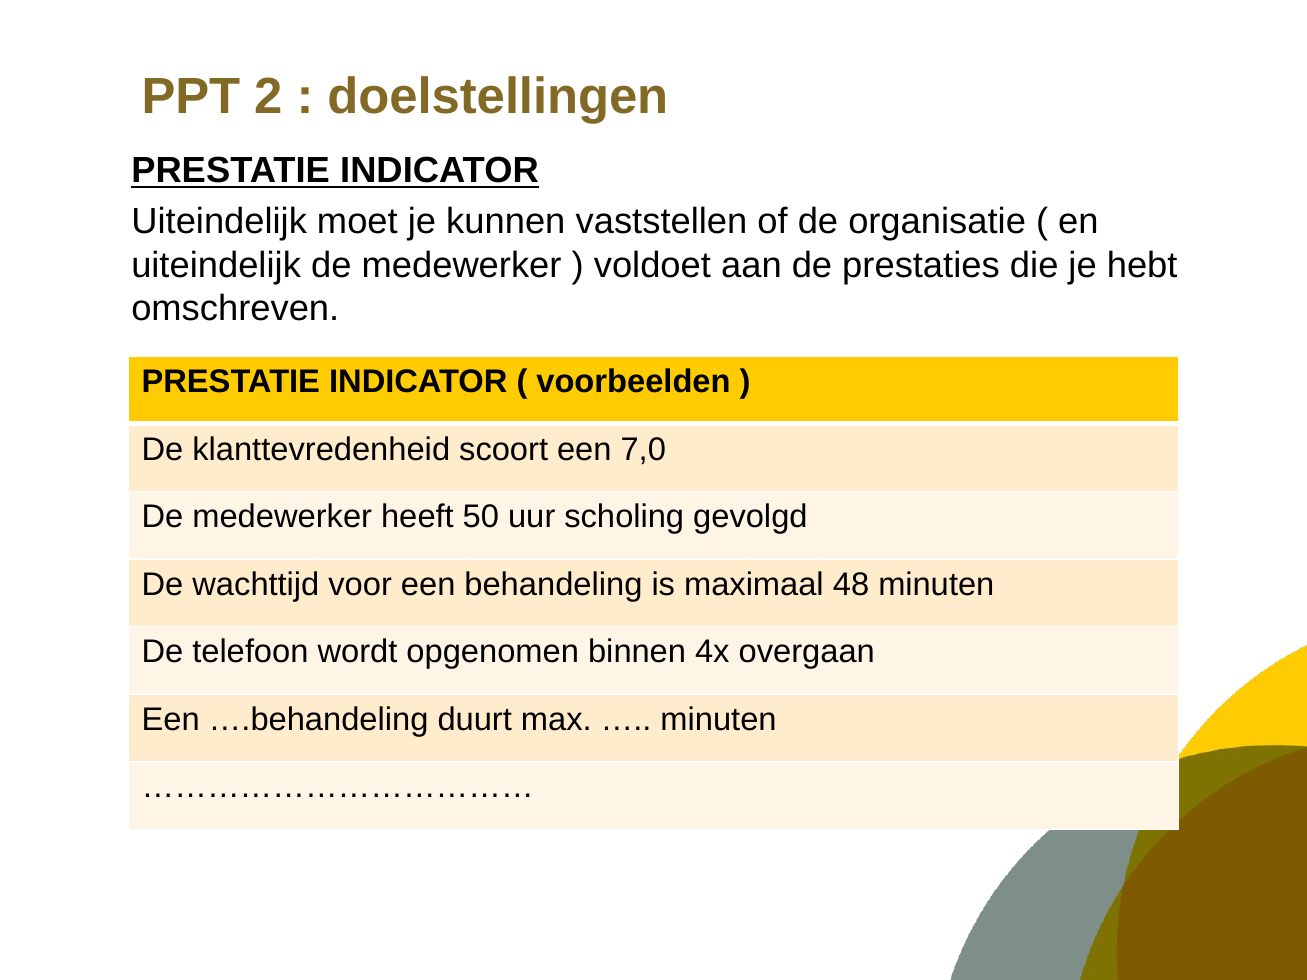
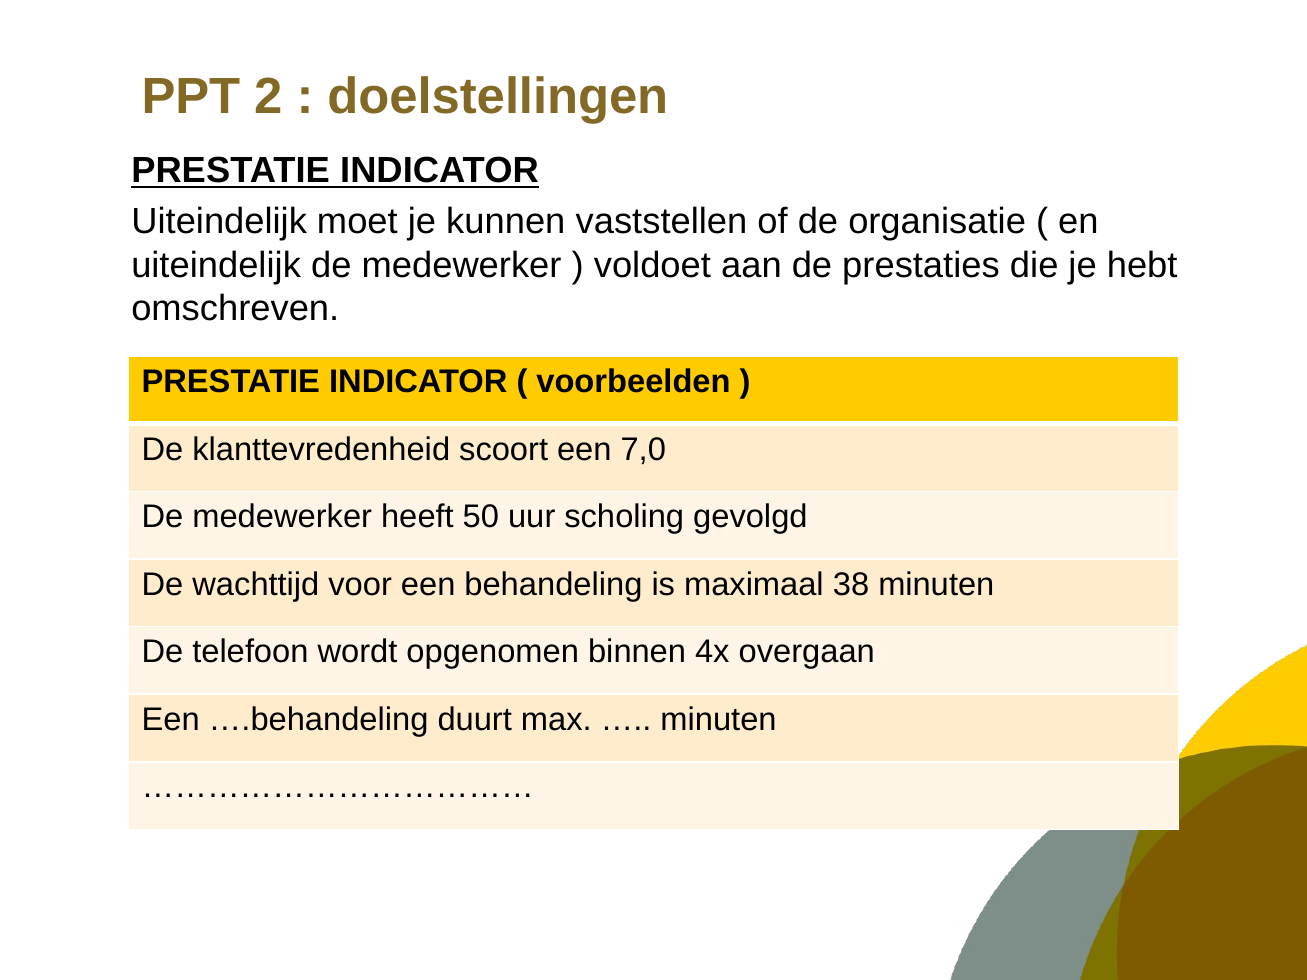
48: 48 -> 38 (851, 585)
